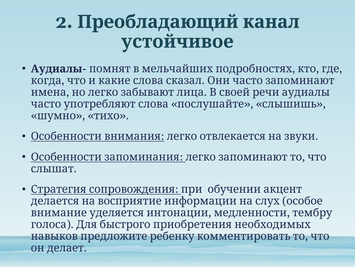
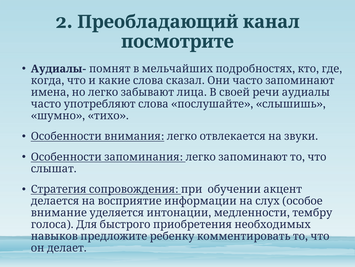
устойчивое: устойчивое -> посмотрите (178, 42)
